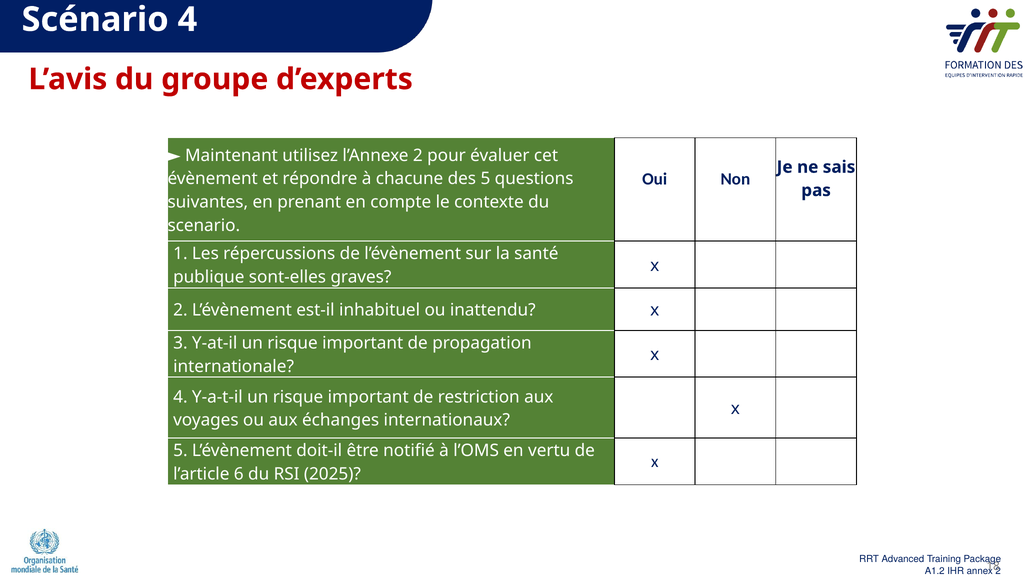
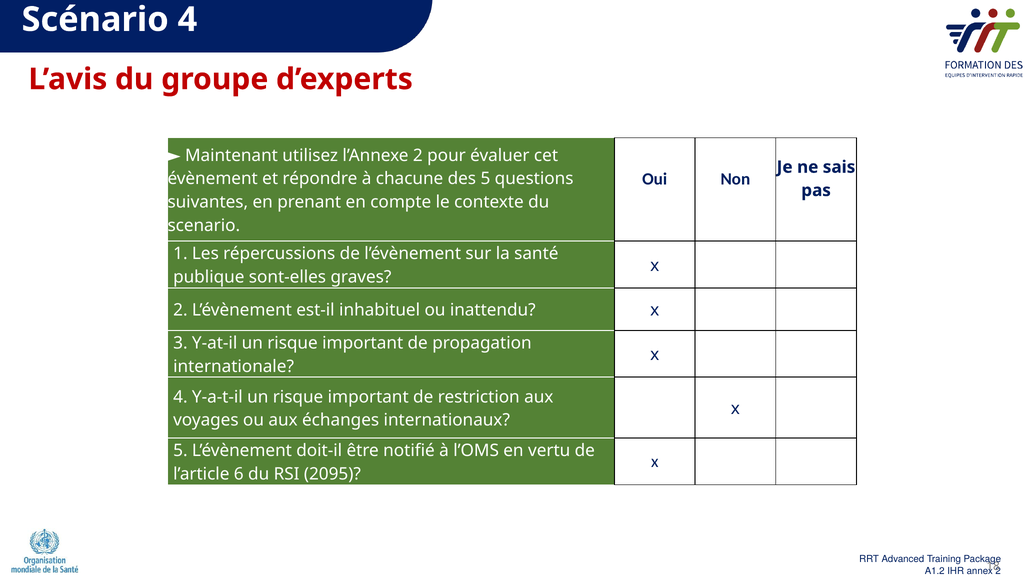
2025: 2025 -> 2095 (332, 474)
